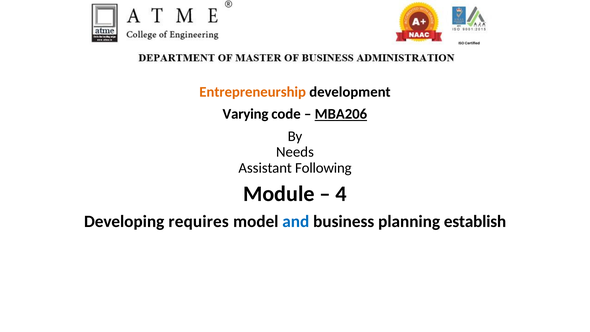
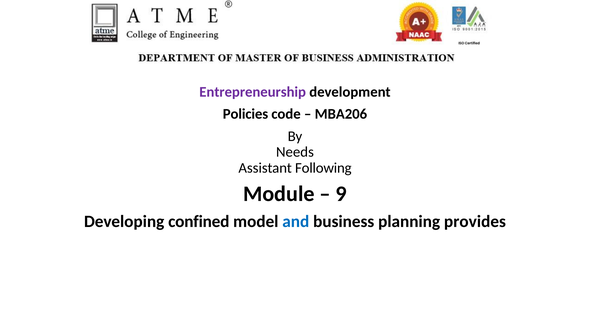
Entrepreneurship colour: orange -> purple (253, 92)
Varying: Varying -> Policies (245, 114)
MBA206 underline: present -> none (341, 114)
4: 4 -> 9 (341, 194)
requires: requires -> confined (199, 221)
establish: establish -> provides (475, 221)
